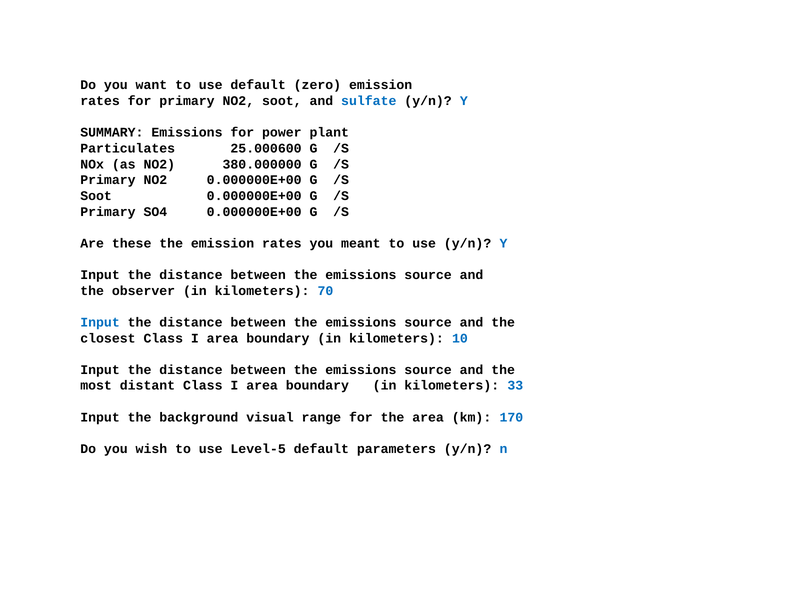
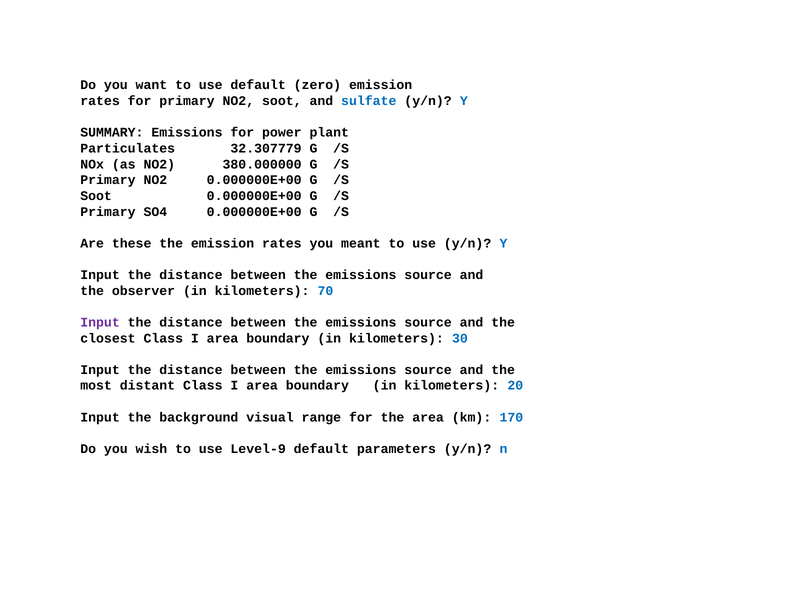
25.000600: 25.000600 -> 32.307779 (266, 148)
Input colour: blue -> purple (100, 322)
10: 10 -> 30 (460, 338)
33: 33 -> 20 (515, 386)
Level-5: Level-5 -> Level-9 (258, 449)
